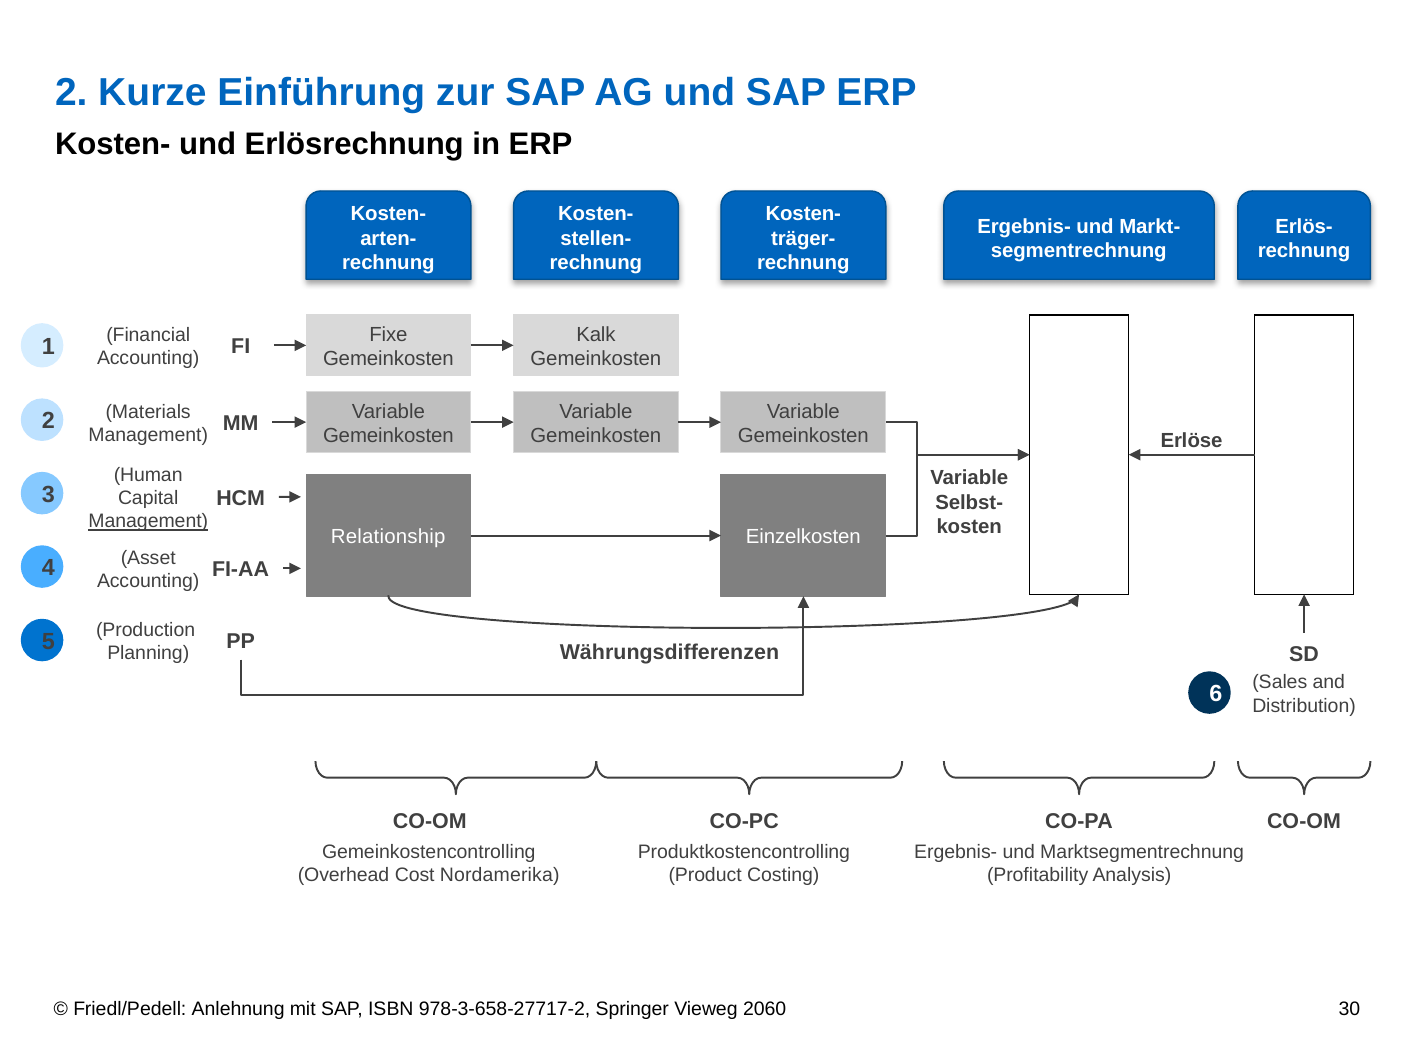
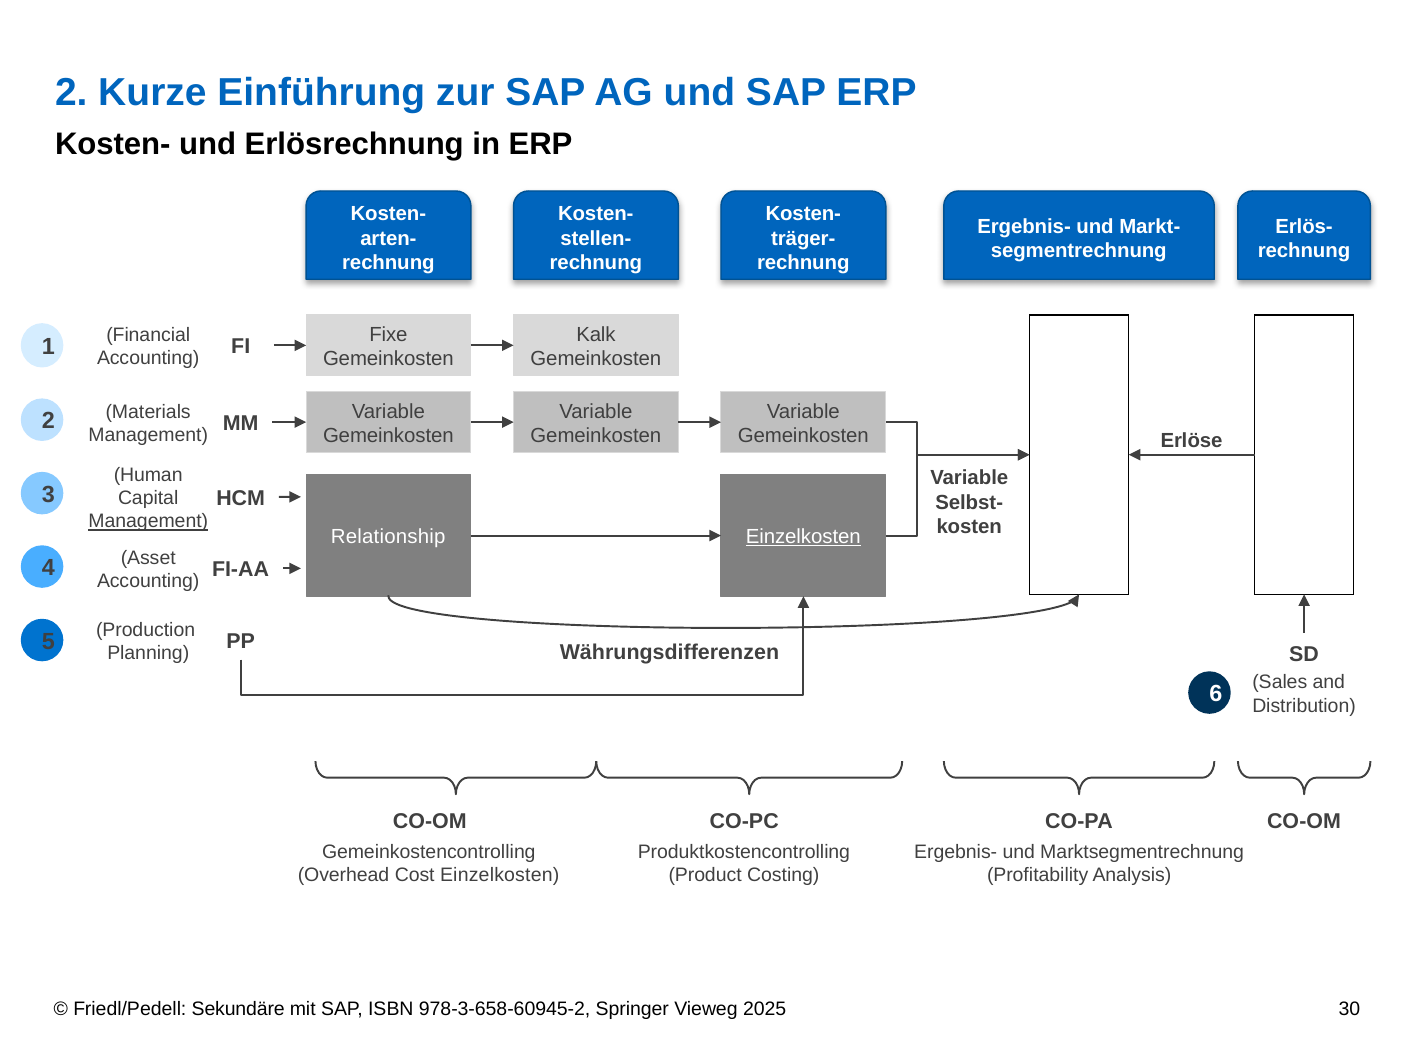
Einzelkosten underline: none -> present (803, 537)
Cost Nordamerika: Nordamerika -> Einzelkosten (500, 876)
Anlehnung: Anlehnung -> Sekundäre (238, 1009)
978-3-658-27717-2: 978-3-658-27717-2 -> 978-3-658-60945-2 (505, 1009)
2060: 2060 -> 2025 (765, 1009)
